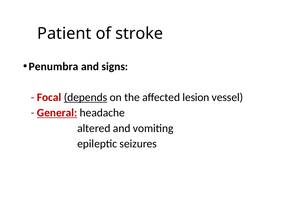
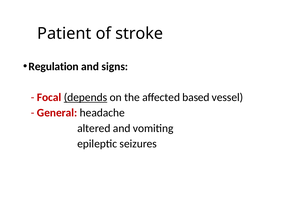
Penumbra: Penumbra -> Regulation (54, 66)
lesion: lesion -> based (196, 97)
General underline: present -> none (57, 113)
